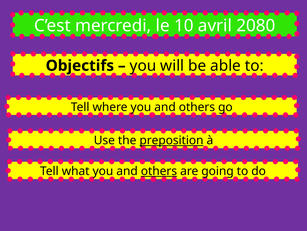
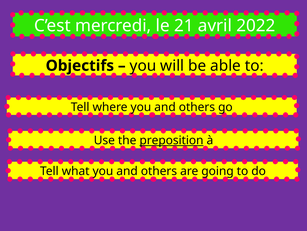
10: 10 -> 21 (184, 26)
2080: 2080 -> 2022 (256, 26)
others underline: present -> none (159, 171)
